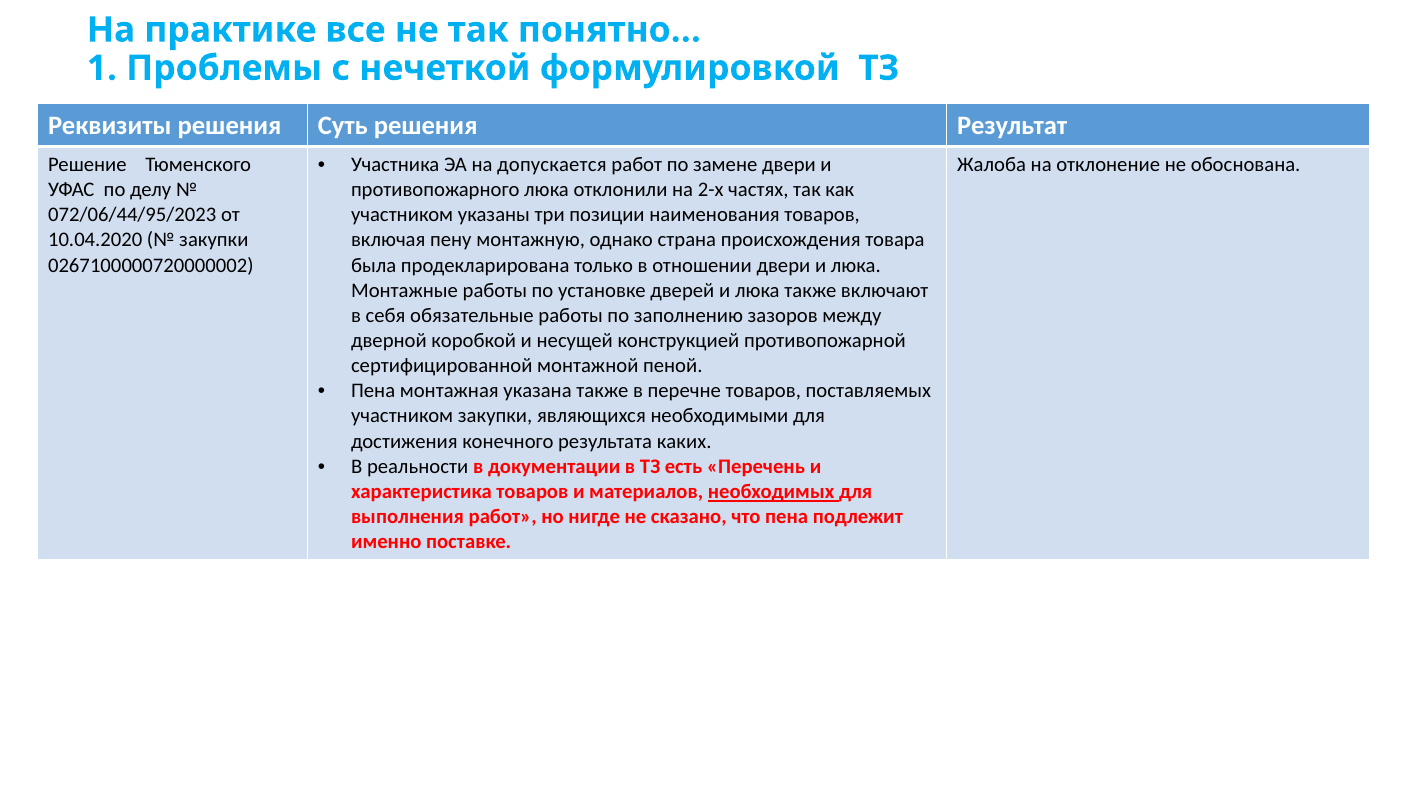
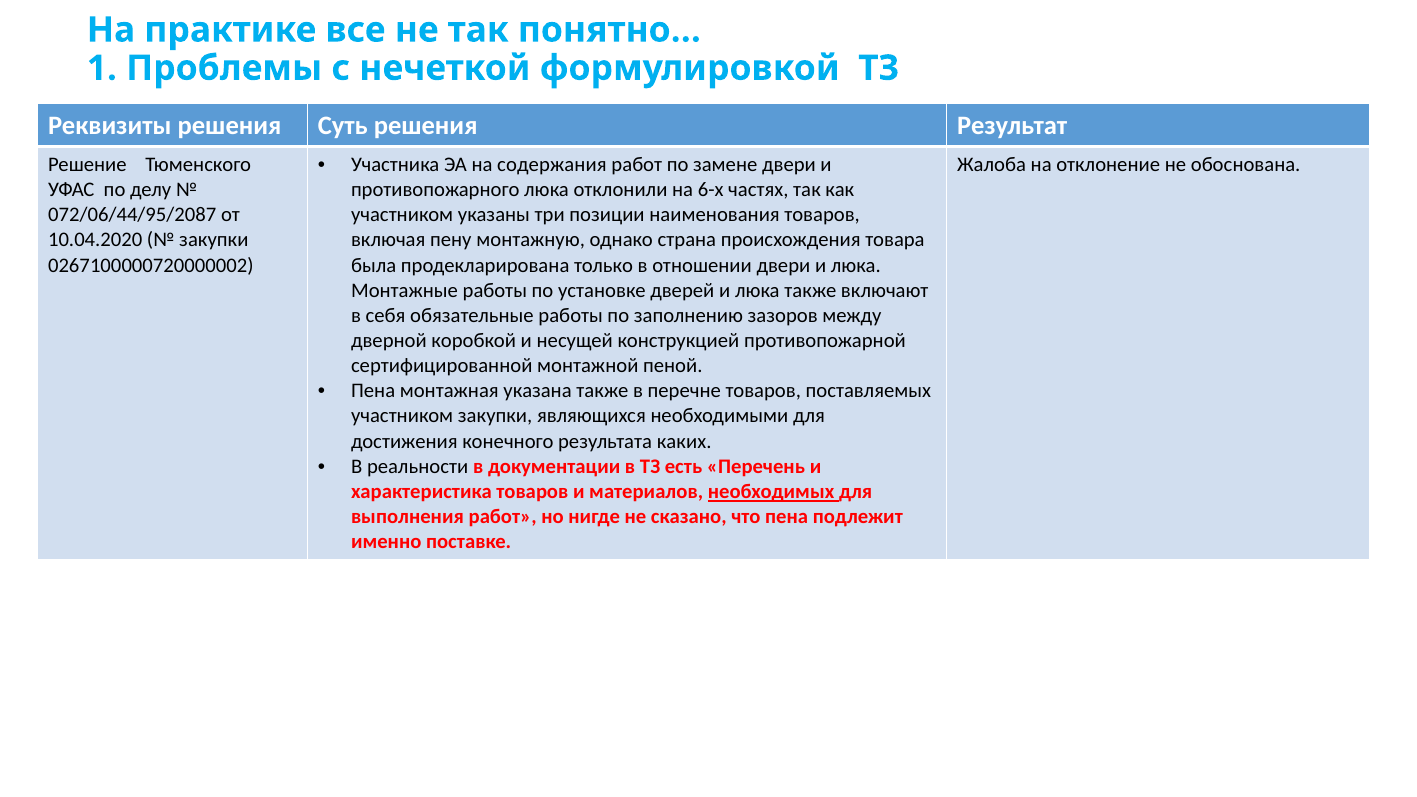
допускается: допускается -> содержания (552, 165)
2-х: 2-х -> 6-х (711, 190)
072/06/44/95/2023: 072/06/44/95/2023 -> 072/06/44/95/2087 (132, 215)
